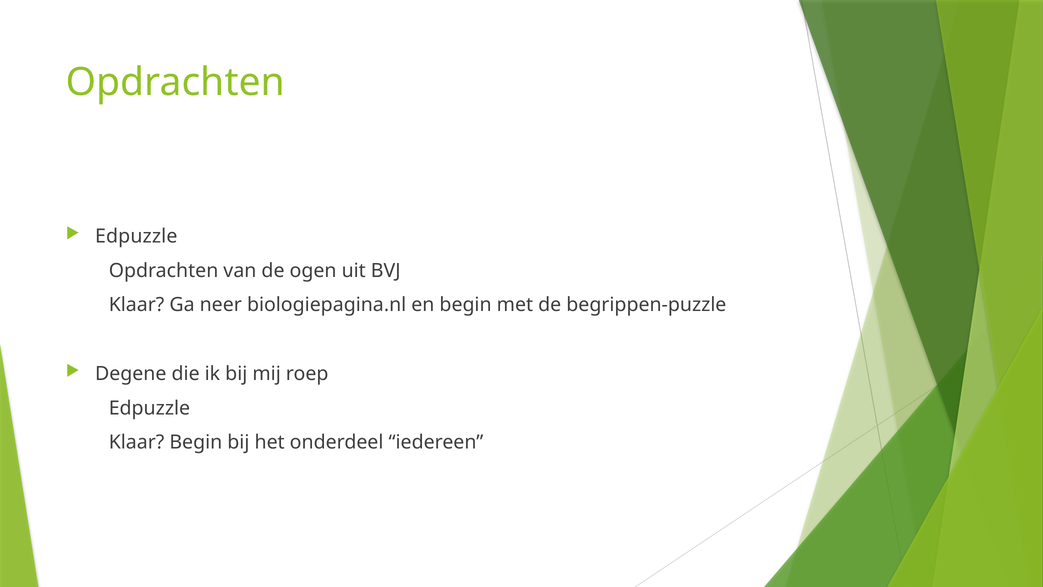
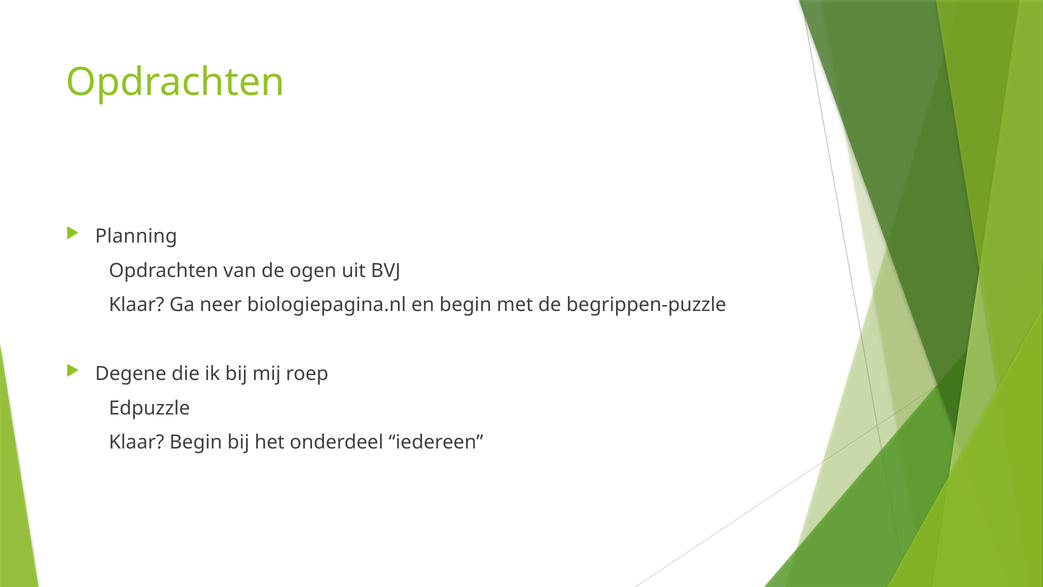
Edpuzzle: Edpuzzle -> Planning (136, 236)
